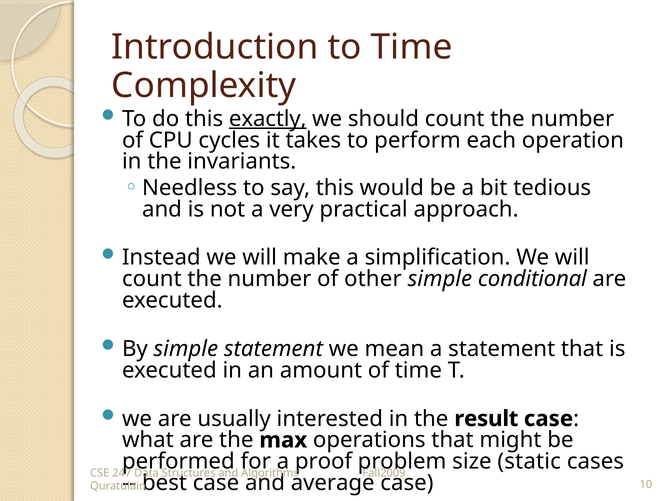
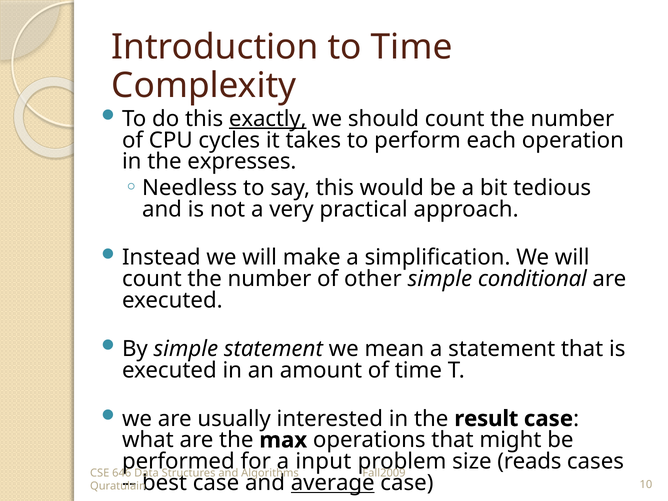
invariants: invariants -> expresses (242, 162)
proof: proof -> input (323, 462)
static: static -> reads (529, 462)
247: 247 -> 646 (122, 473)
average underline: none -> present (333, 483)
